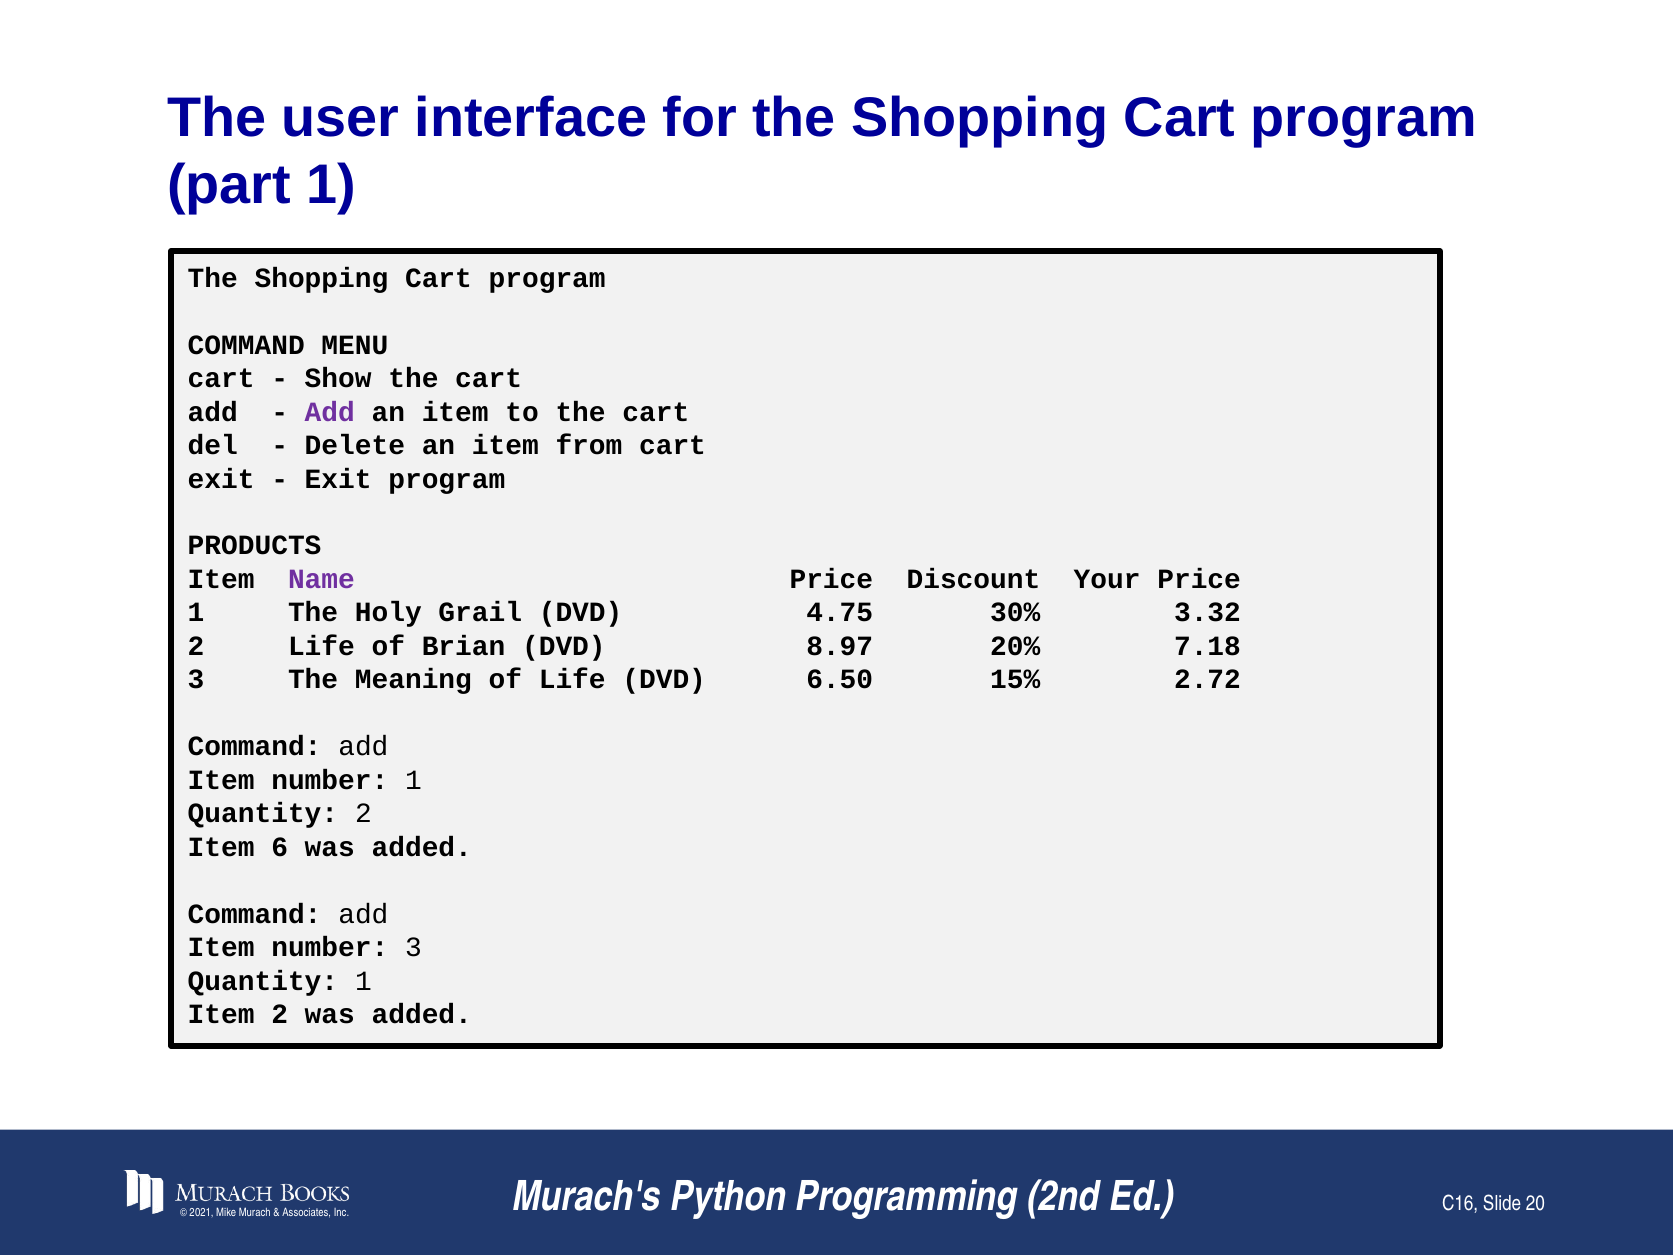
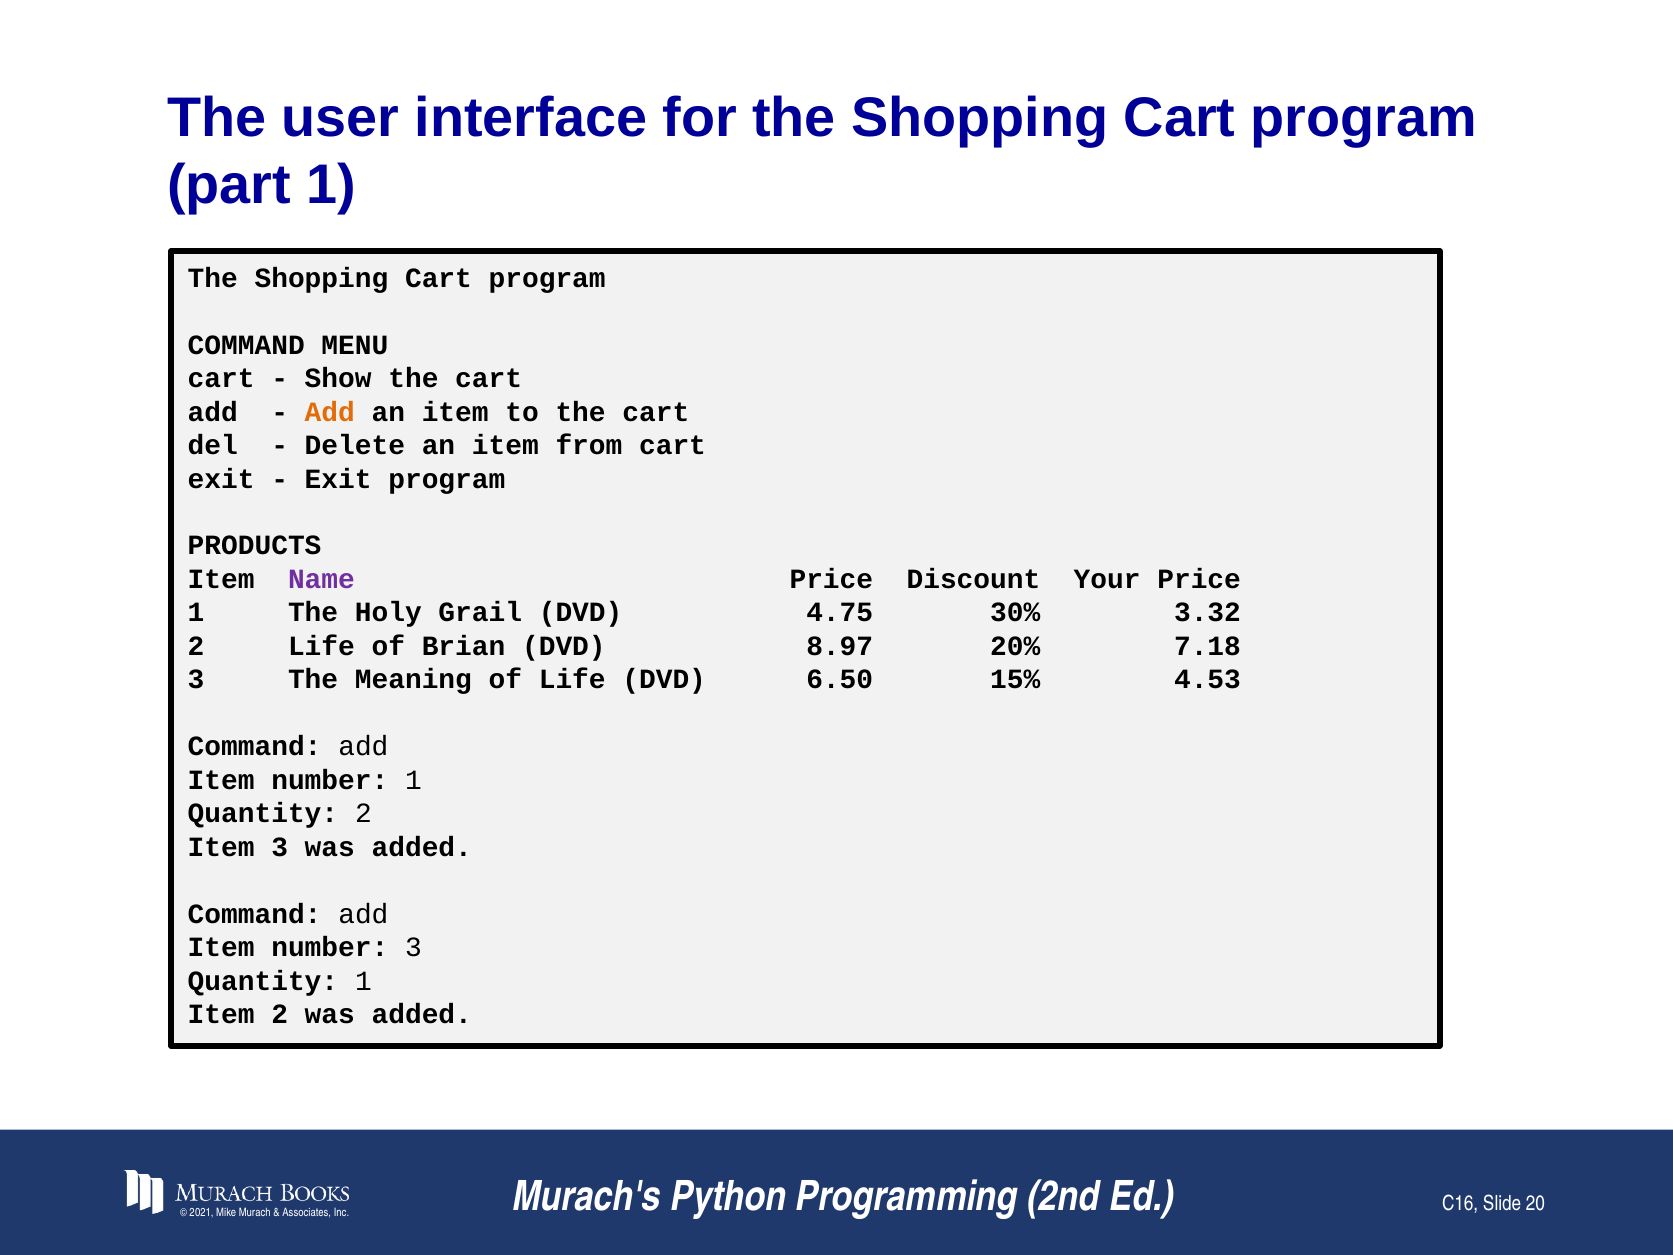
Add colour: purple -> orange (330, 412)
2.72: 2.72 -> 4.53 (1207, 680)
Item 6: 6 -> 3 (280, 847)
